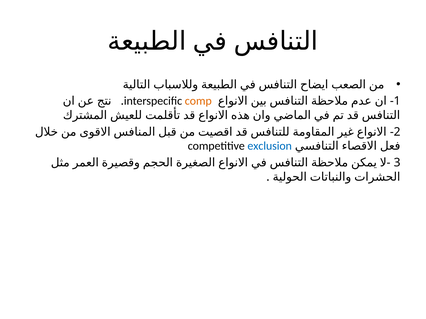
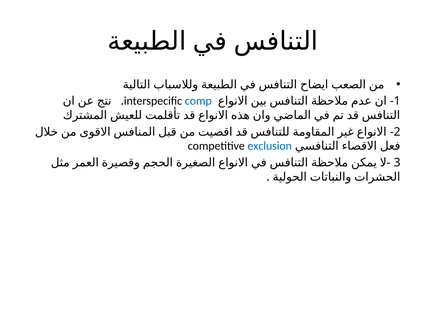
comp colour: orange -> blue (198, 101)
